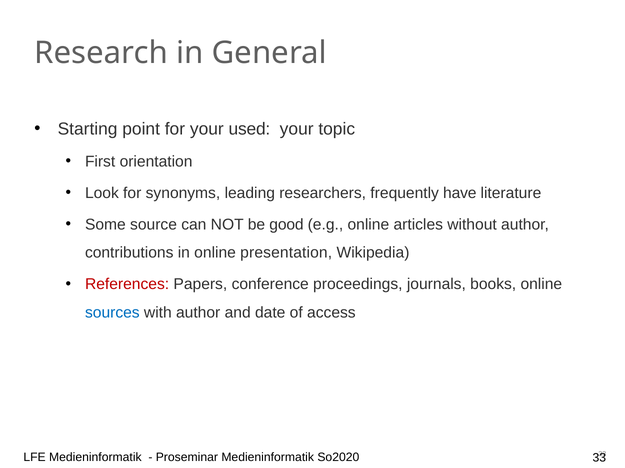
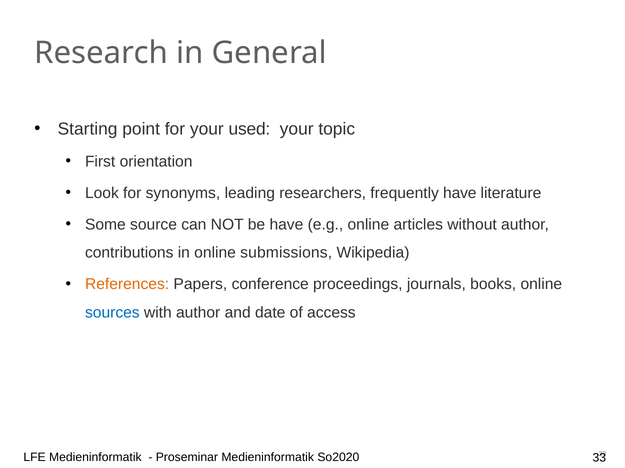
be good: good -> have (286, 225)
presentation: presentation -> submissions (286, 253)
References colour: red -> orange (127, 285)
